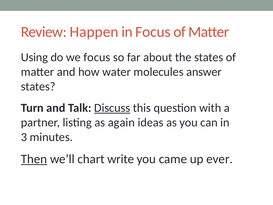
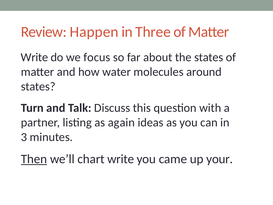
in Focus: Focus -> Three (153, 32)
Using: Using -> Write (34, 57)
answer: answer -> around (204, 72)
Discuss underline: present -> none (112, 108)
ever: ever -> your (220, 159)
